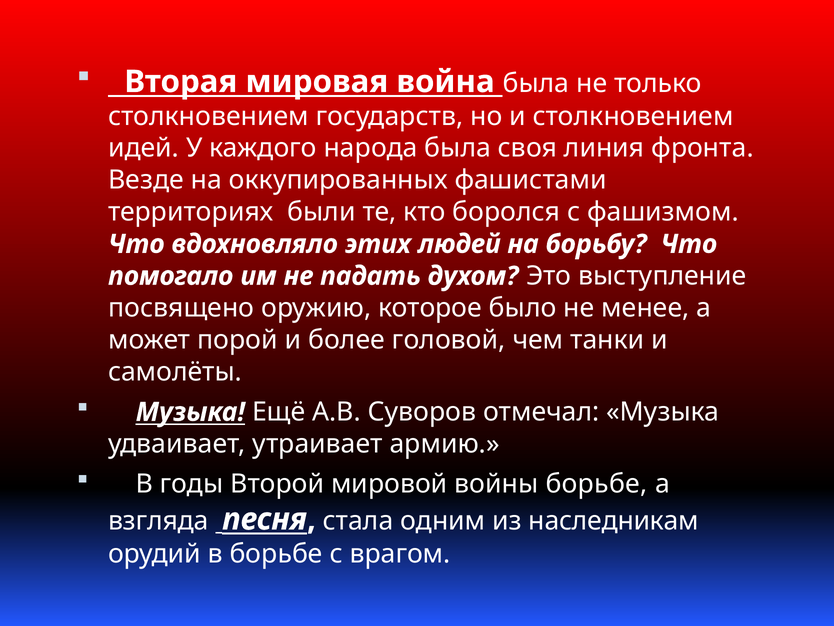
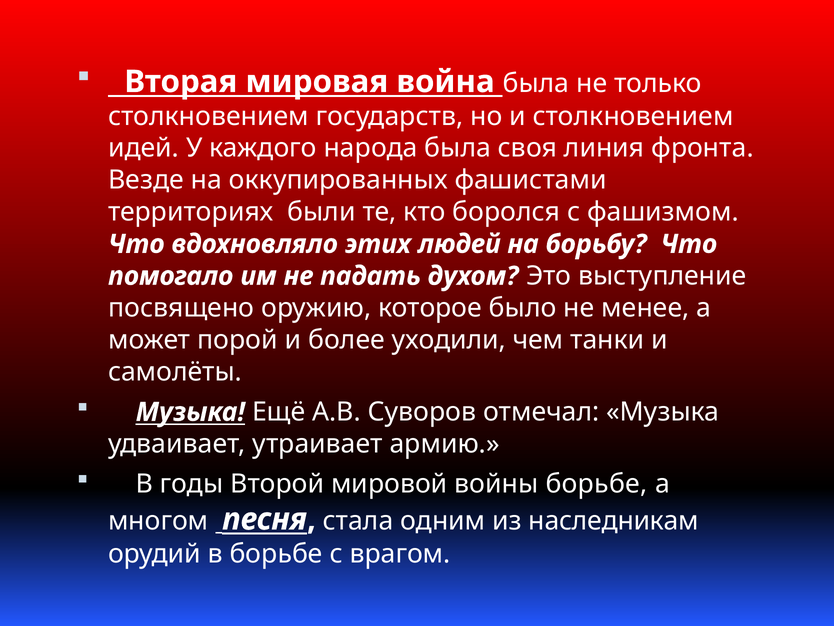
головой: головой -> уходили (449, 340)
взгляда: взгляда -> многом (158, 520)
